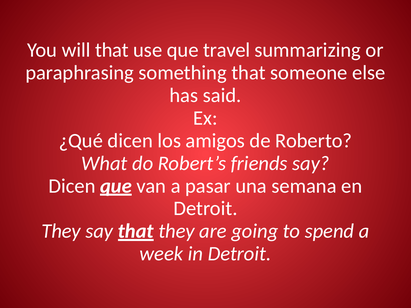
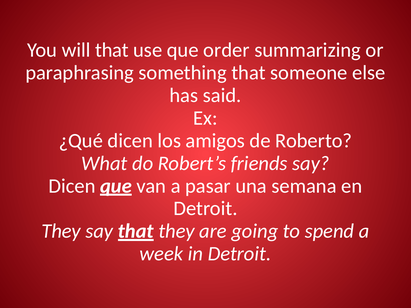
travel: travel -> order (226, 50)
